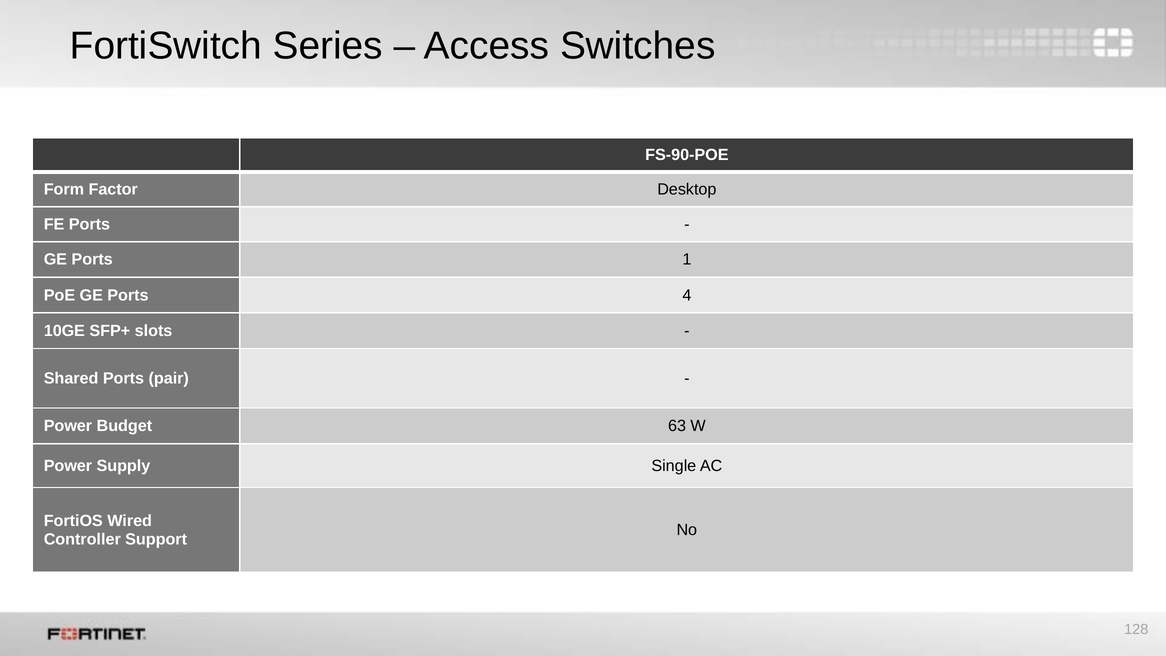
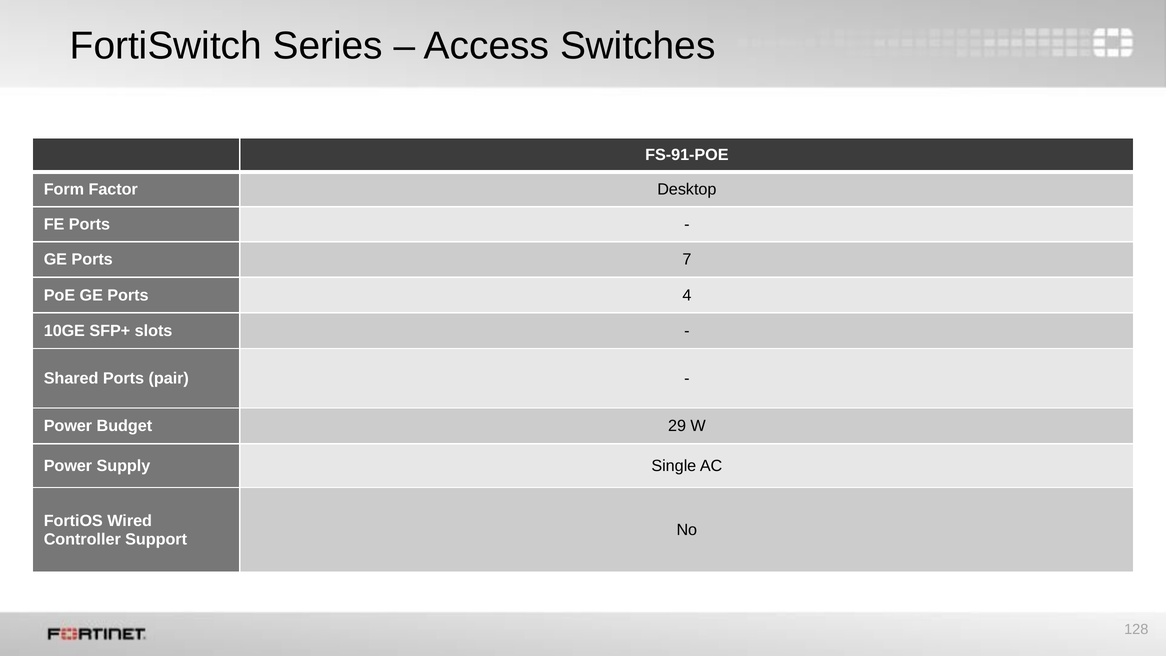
FS-90-POE: FS-90-POE -> FS-91-POE (687, 155)
1: 1 -> 7 (687, 260)
63: 63 -> 29 (677, 426)
